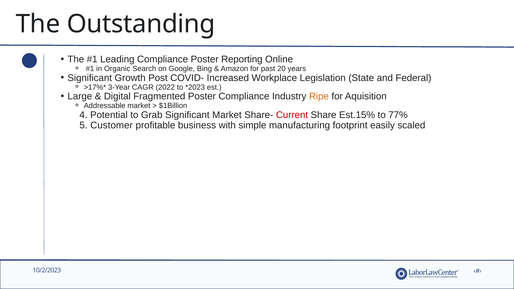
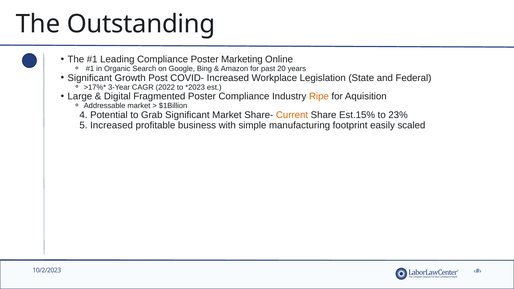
Reporting: Reporting -> Marketing (242, 59)
Current colour: red -> orange (292, 115)
77%: 77% -> 23% (398, 115)
5 Customer: Customer -> Increased (112, 125)
